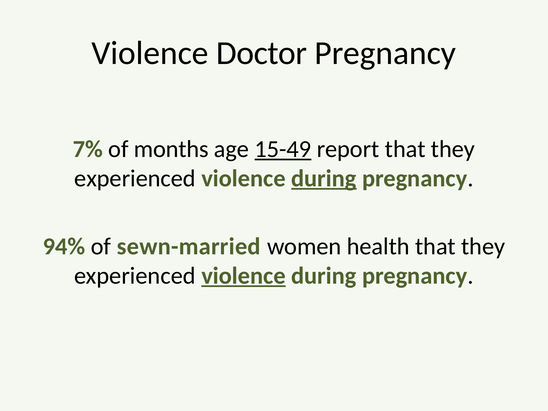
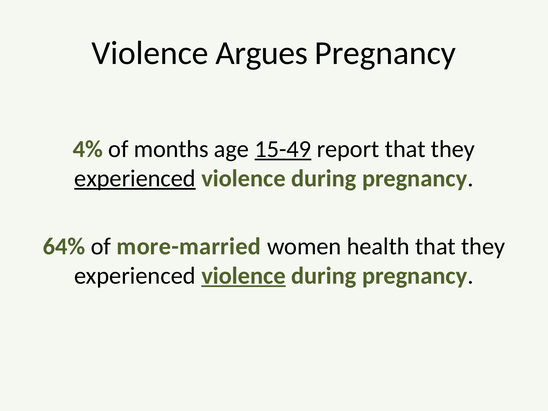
Doctor: Doctor -> Argues (262, 53)
7%: 7% -> 4% (88, 149)
experienced underline: none -> present (135, 178)
during underline: present -> none (324, 178)
94%: 94% -> 64% (64, 247)
sewn-married: sewn-married -> more-married (189, 247)
